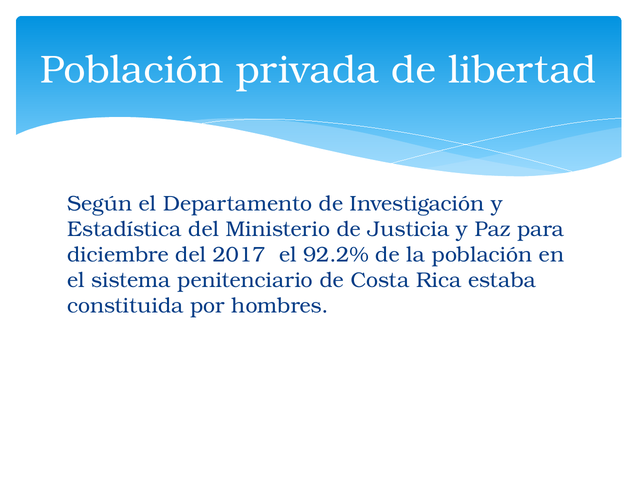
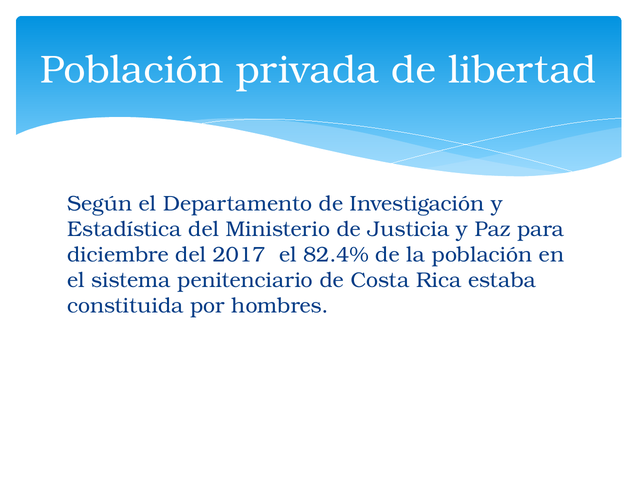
92.2%: 92.2% -> 82.4% (336, 255)
